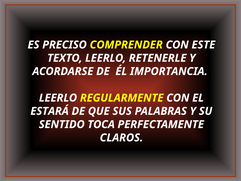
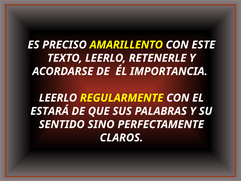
COMPRENDER: COMPRENDER -> AMARILLENTO (126, 45)
TOCA: TOCA -> SINO (101, 124)
